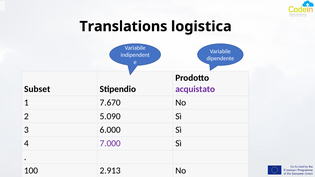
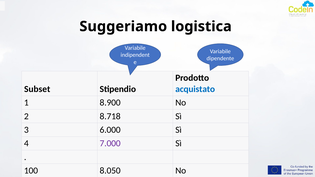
Translations: Translations -> Suggeriamo (123, 26)
acquistato colour: purple -> blue (195, 89)
7.670: 7.670 -> 8.900 (110, 103)
5.090: 5.090 -> 8.718 (110, 116)
2.913: 2.913 -> 8.050 (110, 171)
